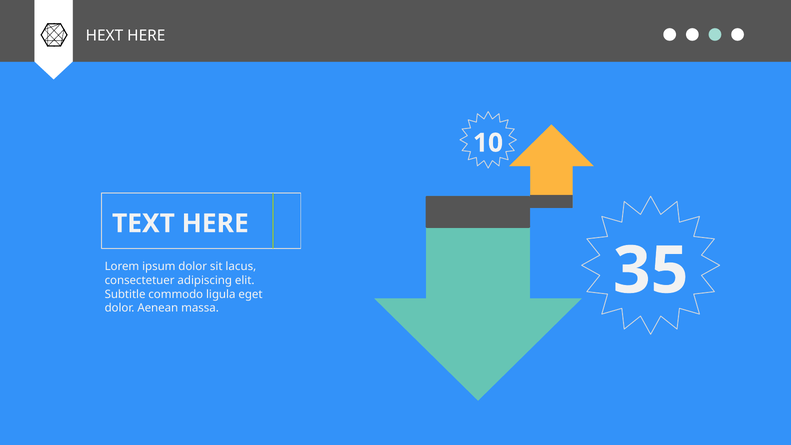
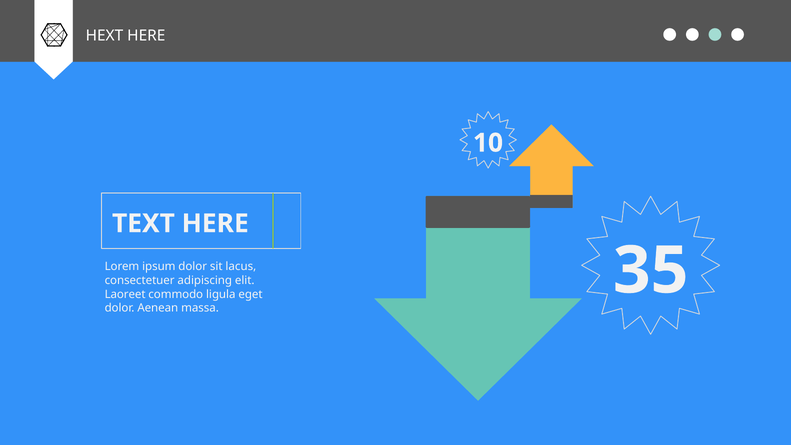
Subtitle: Subtitle -> Laoreet (125, 294)
